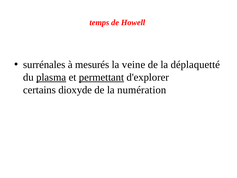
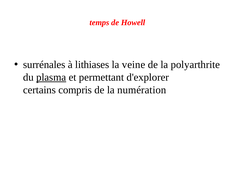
mesurés: mesurés -> lithiases (92, 64)
déplaquetté: déplaquetté -> polyarthrite (195, 64)
permettant underline: present -> none (101, 77)
dioxyde: dioxyde -> compris (75, 90)
